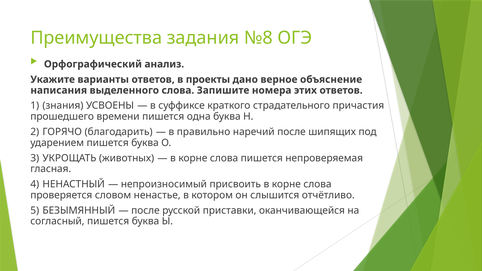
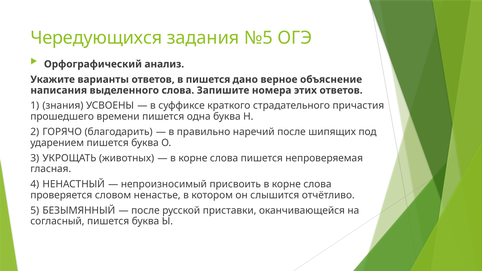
Преимущества: Преимущества -> Чередующихся (96, 38)
№8: №8 -> №5 (258, 38)
в проекты: проекты -> пишется (208, 80)
